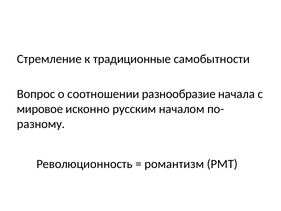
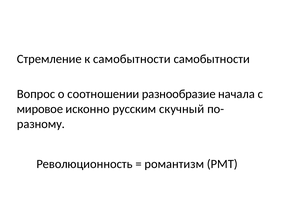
к традиционные: традиционные -> самобытности (132, 59)
началом: началом -> скучный (182, 109)
